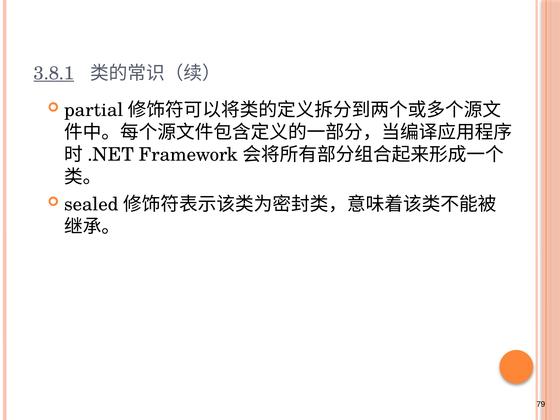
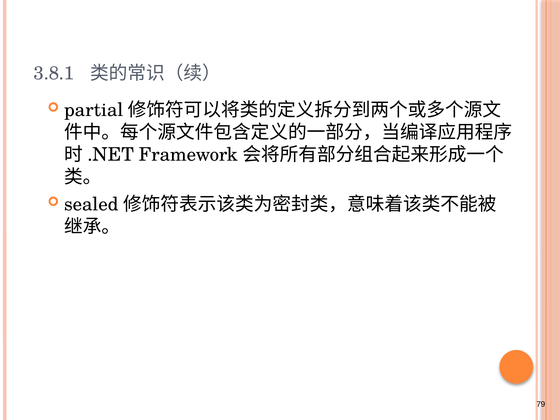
3.8.1 underline: present -> none (54, 73)
